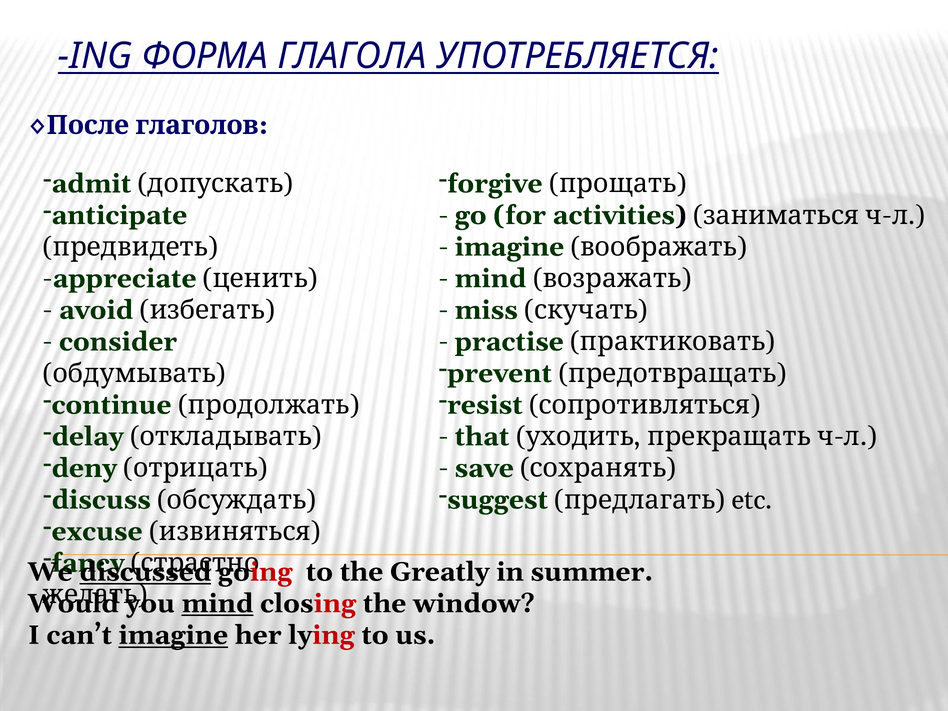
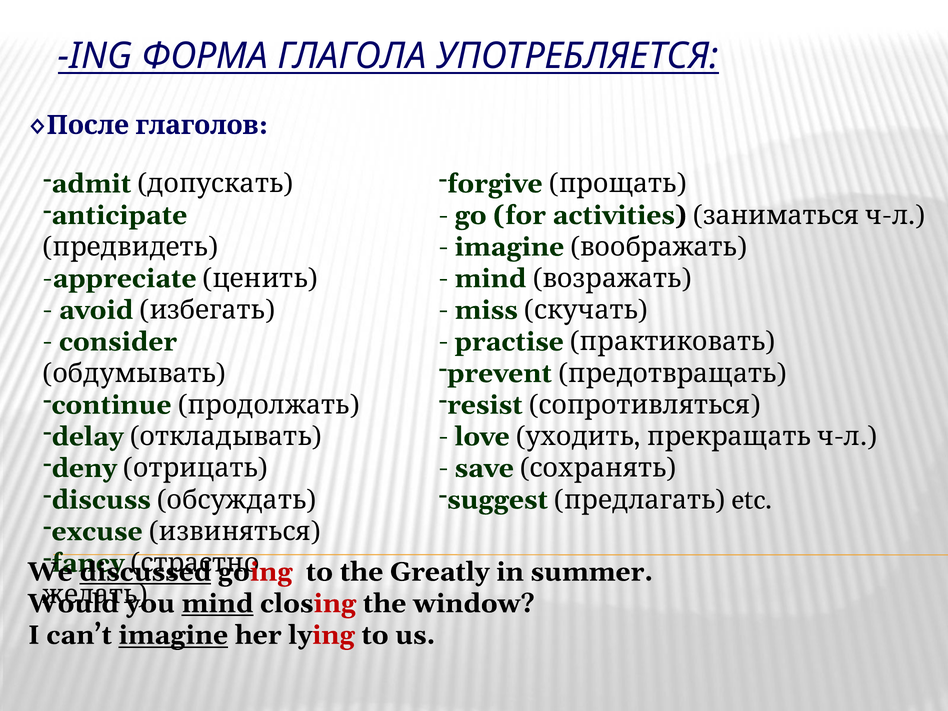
that: that -> love (482, 437)
